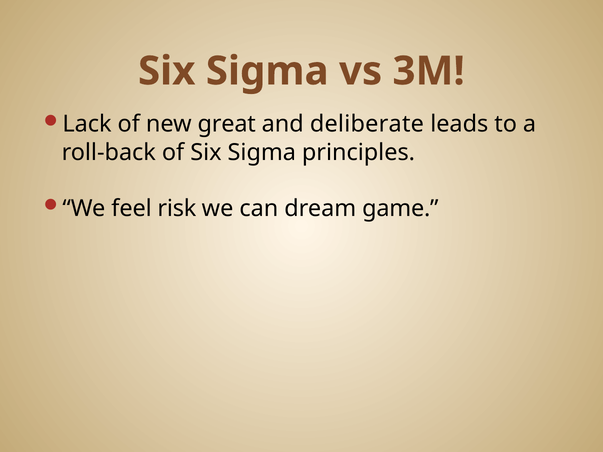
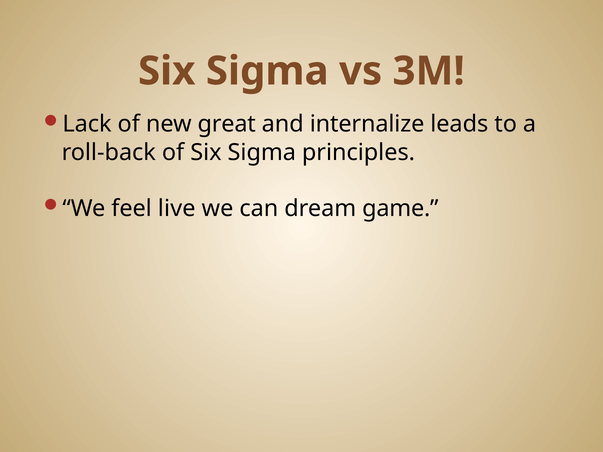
deliberate: deliberate -> internalize (367, 124)
risk: risk -> live (177, 209)
